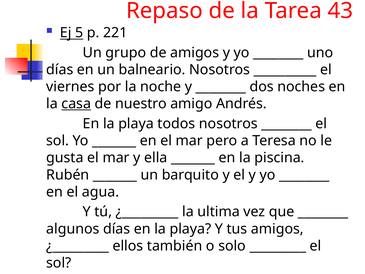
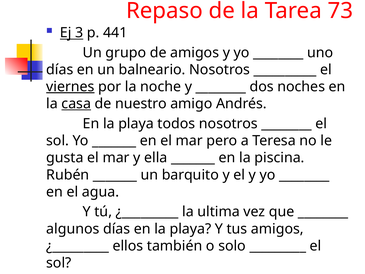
43: 43 -> 73 (340, 11)
5: 5 -> 3 (79, 33)
221: 221 -> 441 (115, 33)
viernes underline: none -> present (70, 87)
